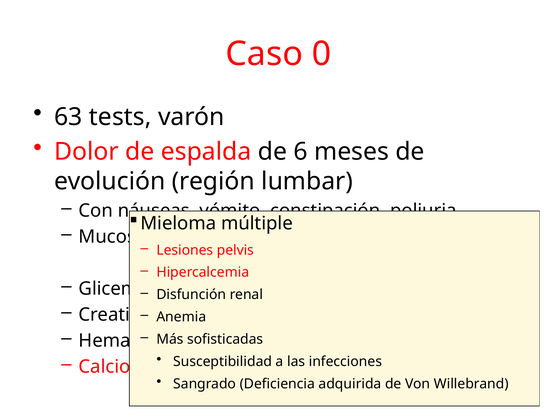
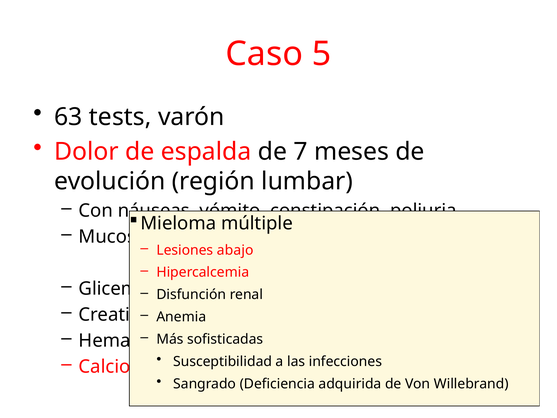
0: 0 -> 5 (322, 54)
6: 6 -> 7 (301, 152)
pelvis: pelvis -> abajo (235, 250)
